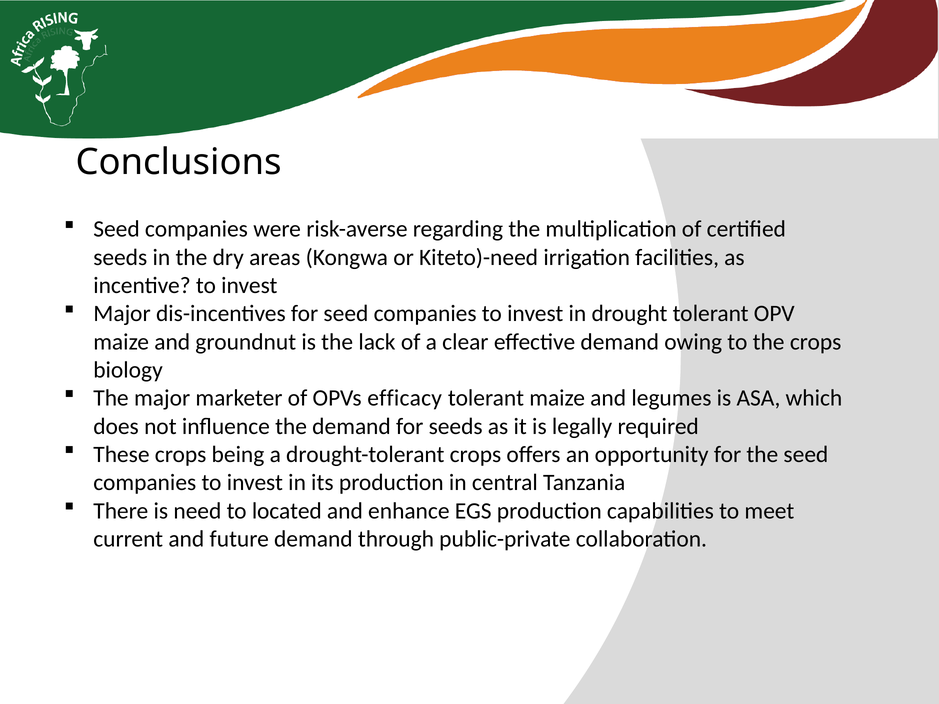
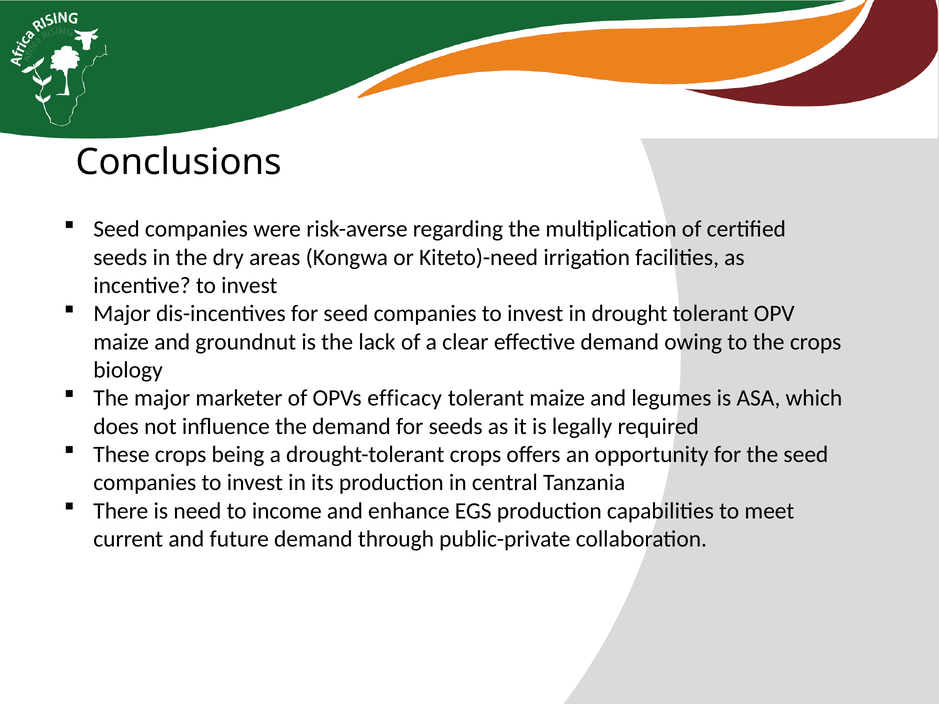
located: located -> income (287, 511)
